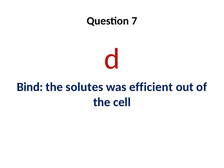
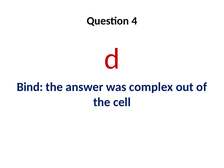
7: 7 -> 4 (134, 21)
solutes: solutes -> answer (84, 87)
efficient: efficient -> complex (151, 87)
